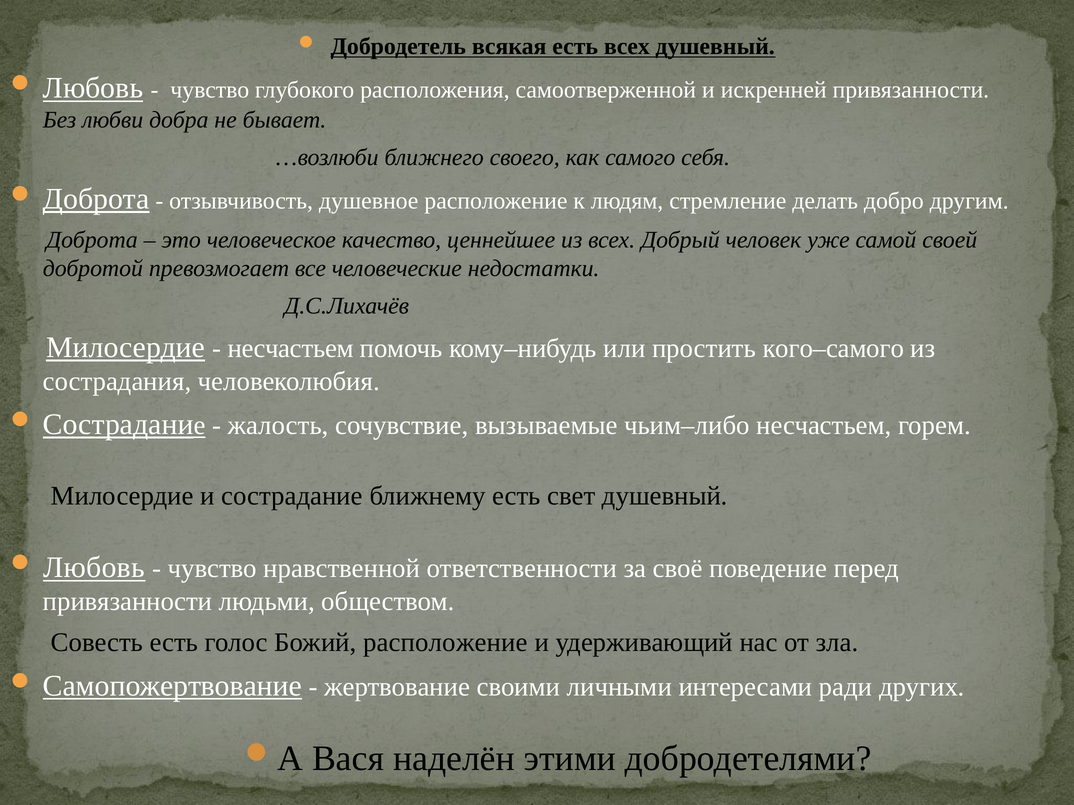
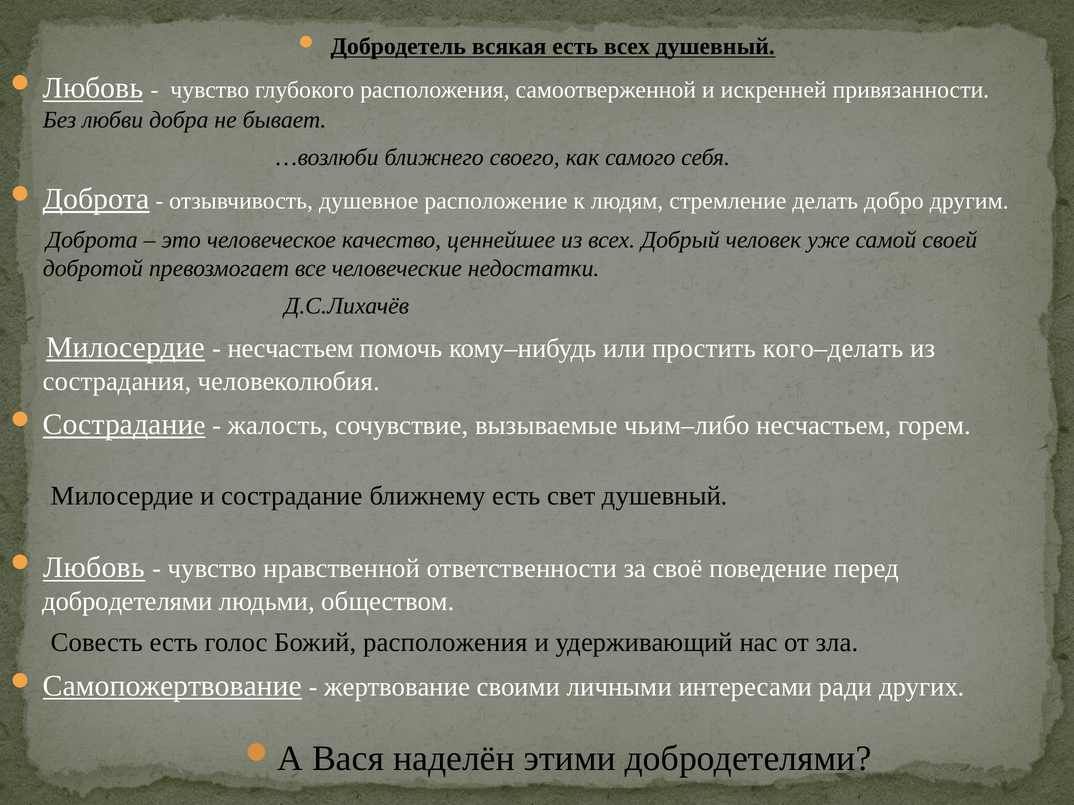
кого–самого: кого–самого -> кого–делать (833, 349)
привязанности: привязанности -> добродетелями (128, 602)
Божий расположение: расположение -> расположения (445, 643)
